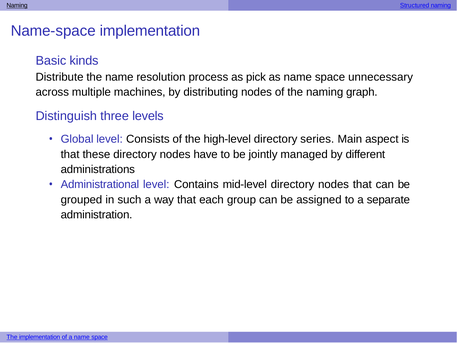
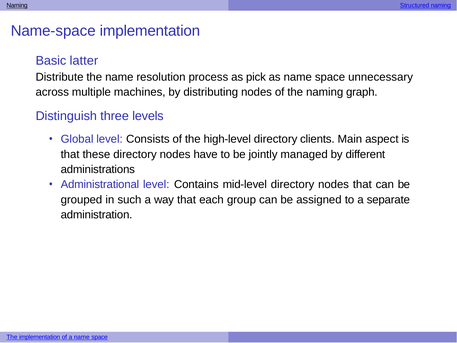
kinds: kinds -> latter (84, 61)
series: series -> clients (317, 139)
